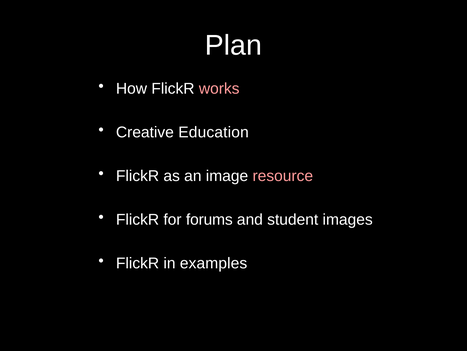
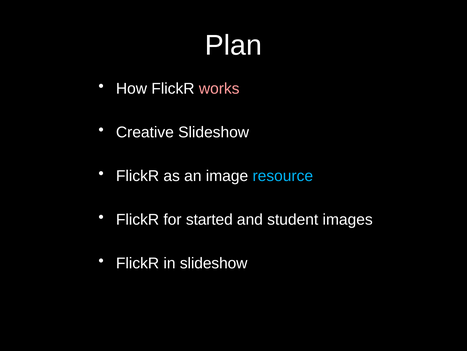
Creative Education: Education -> Slideshow (214, 132)
resource colour: pink -> light blue (283, 176)
forums: forums -> started (209, 219)
in examples: examples -> slideshow (214, 263)
